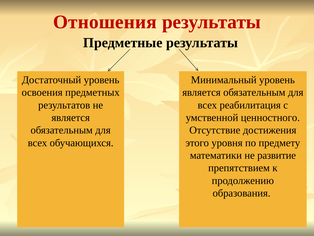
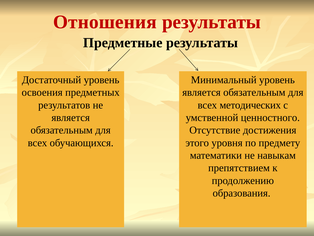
реабилитация: реабилитация -> методических (250, 105)
развитие: развитие -> навыкам (277, 155)
